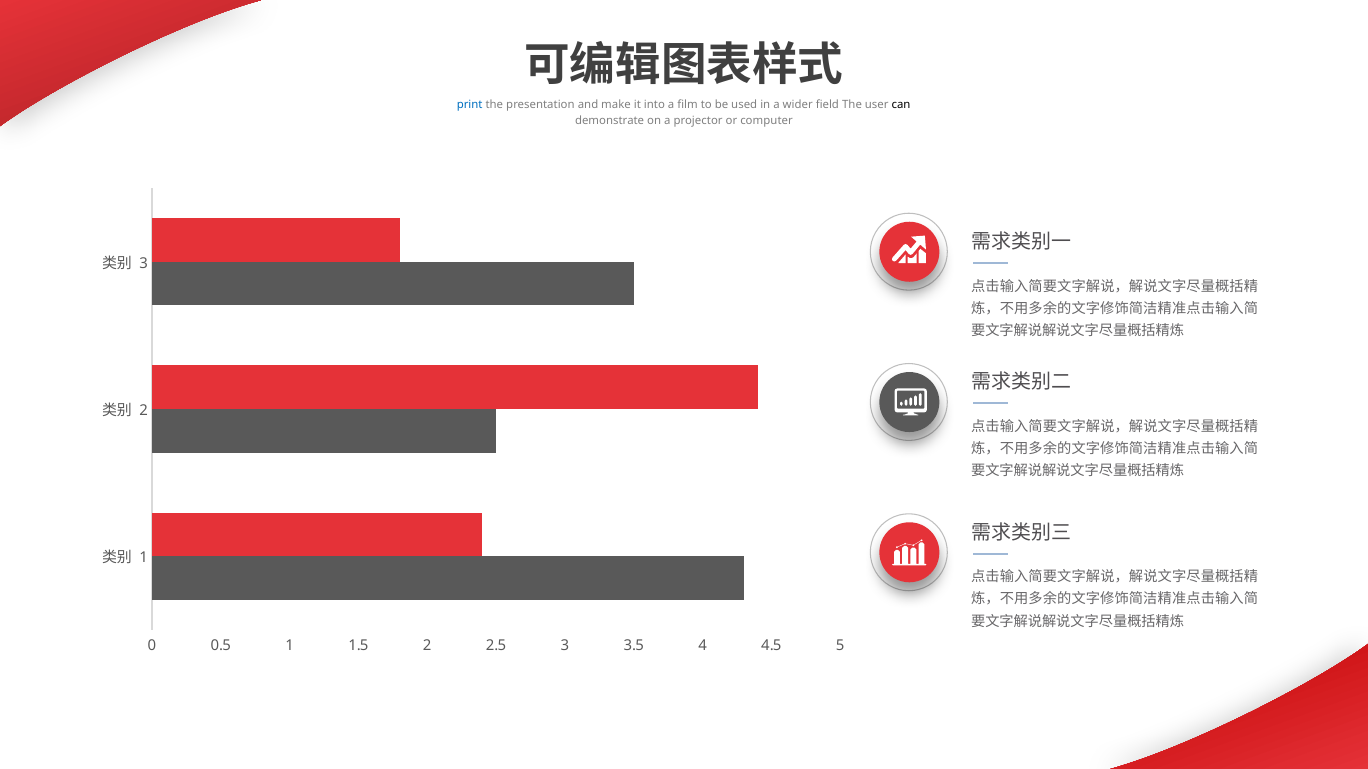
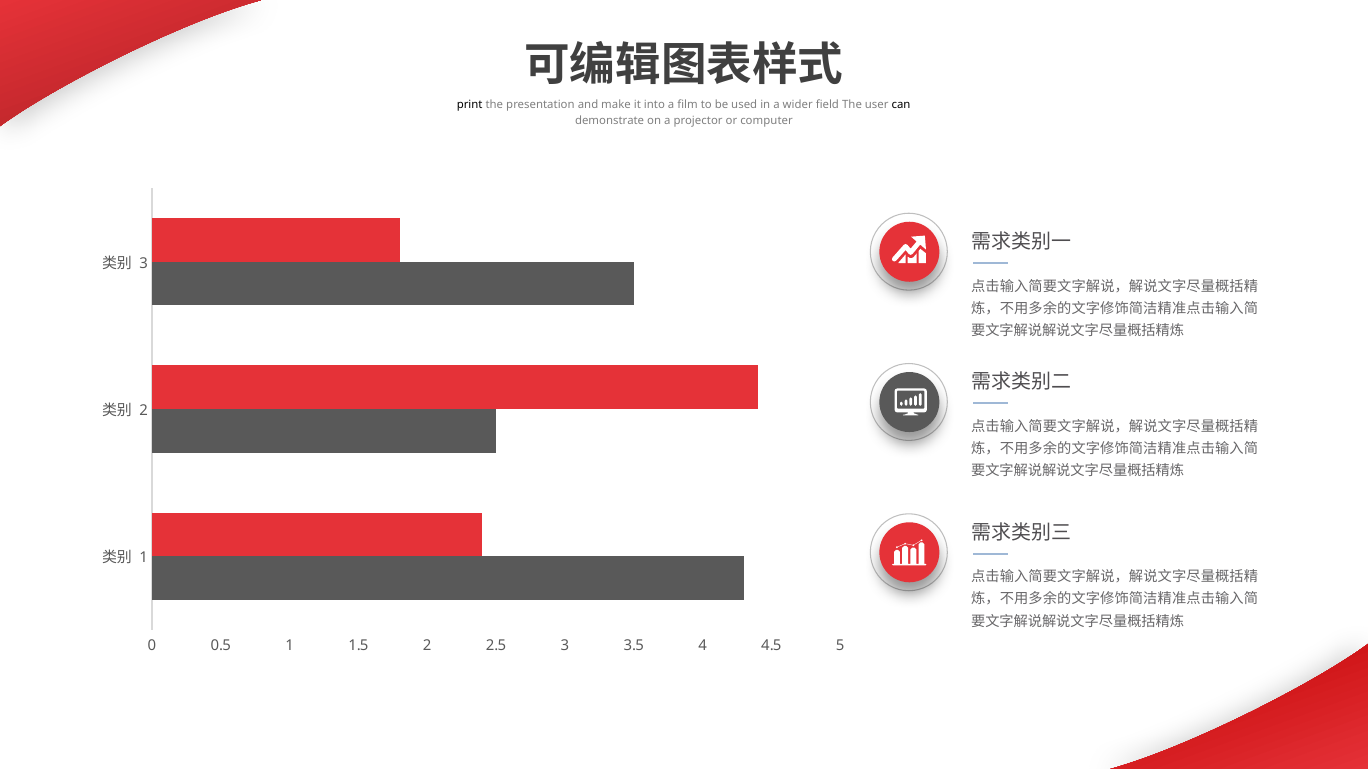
print colour: blue -> black (470, 105)
